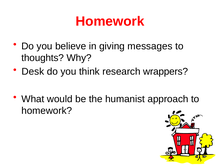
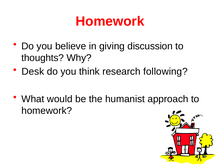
messages: messages -> discussion (150, 46)
wrappers: wrappers -> following (165, 72)
